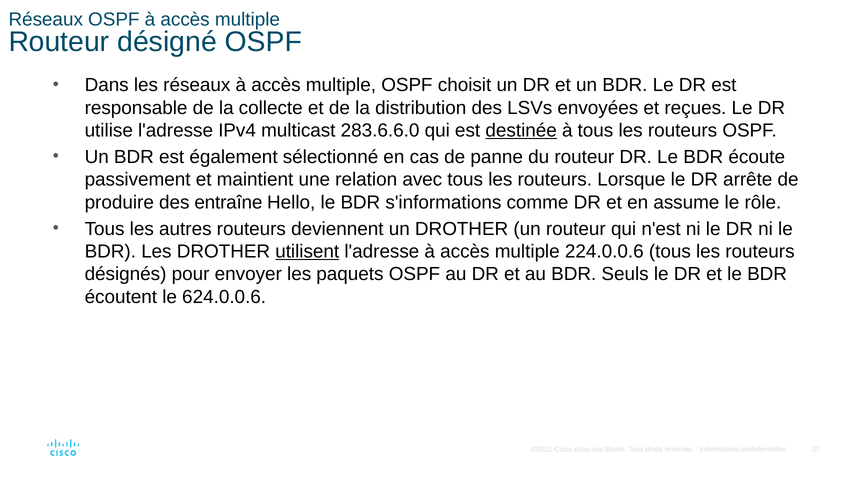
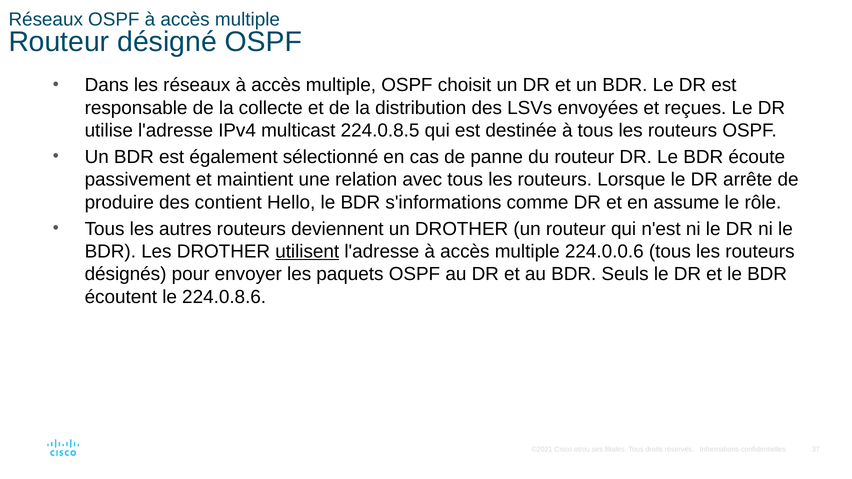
283.6.6.0: 283.6.6.0 -> 224.0.8.5 (380, 131)
destinée underline: present -> none (521, 131)
entraîne: entraîne -> contient (228, 202)
624.0.0.6: 624.0.0.6 -> 224.0.8.6 (224, 297)
